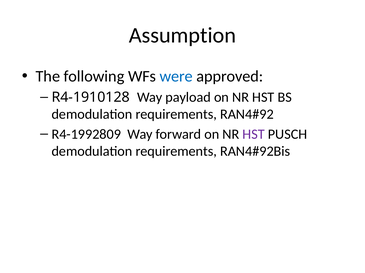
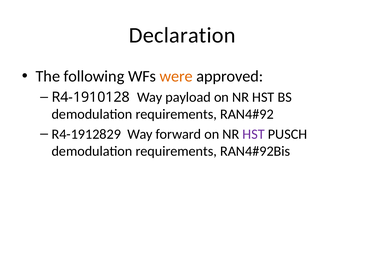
Assumption: Assumption -> Declaration (182, 35)
were colour: blue -> orange (176, 77)
R4-1992809: R4-1992809 -> R4-1912829 (86, 134)
